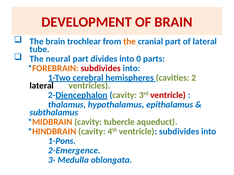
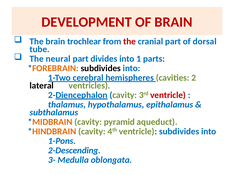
the colour: orange -> red (130, 42)
of lateral: lateral -> dorsal (205, 42)
0: 0 -> 1 (139, 59)
subdivides colour: red -> black (101, 68)
tubercle: tubercle -> pyramid (119, 122)
2-Emergence: 2-Emergence -> 2-Descending (74, 151)
